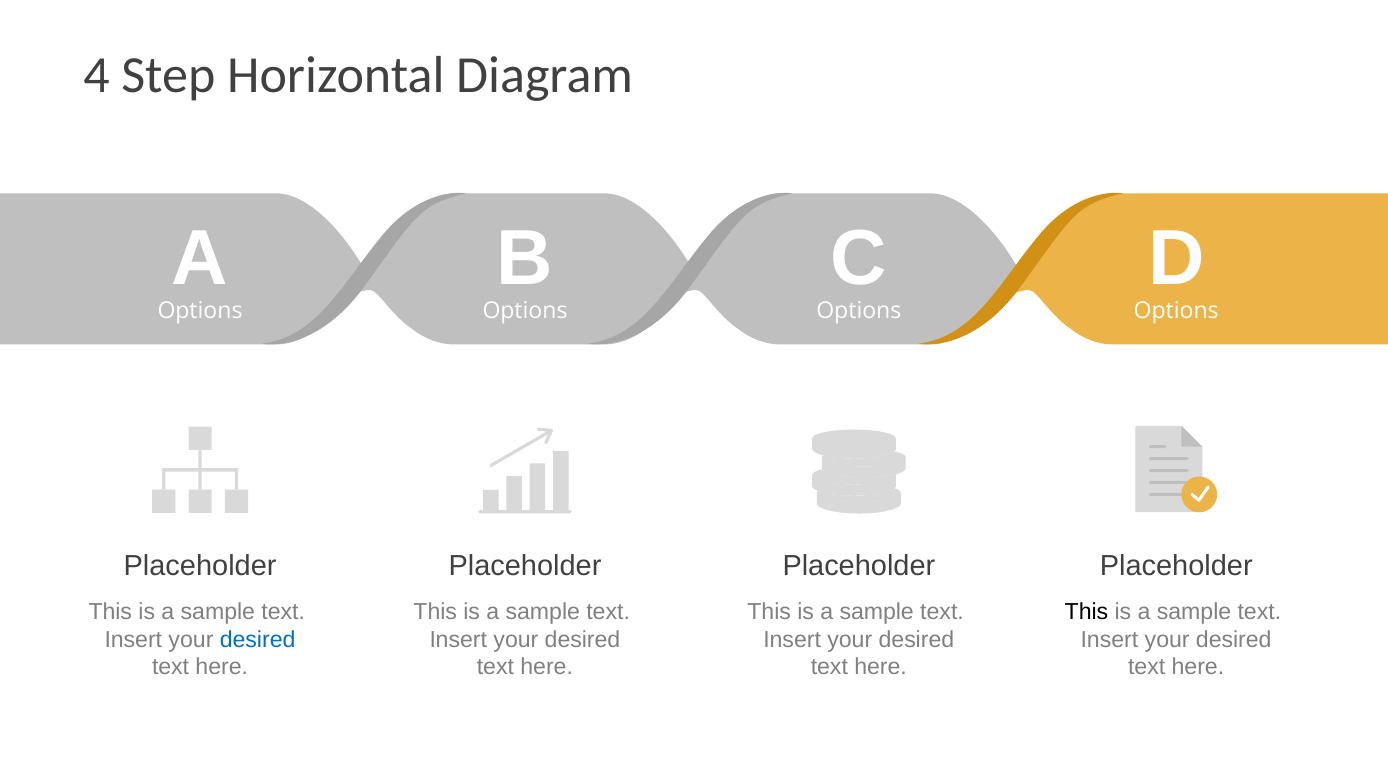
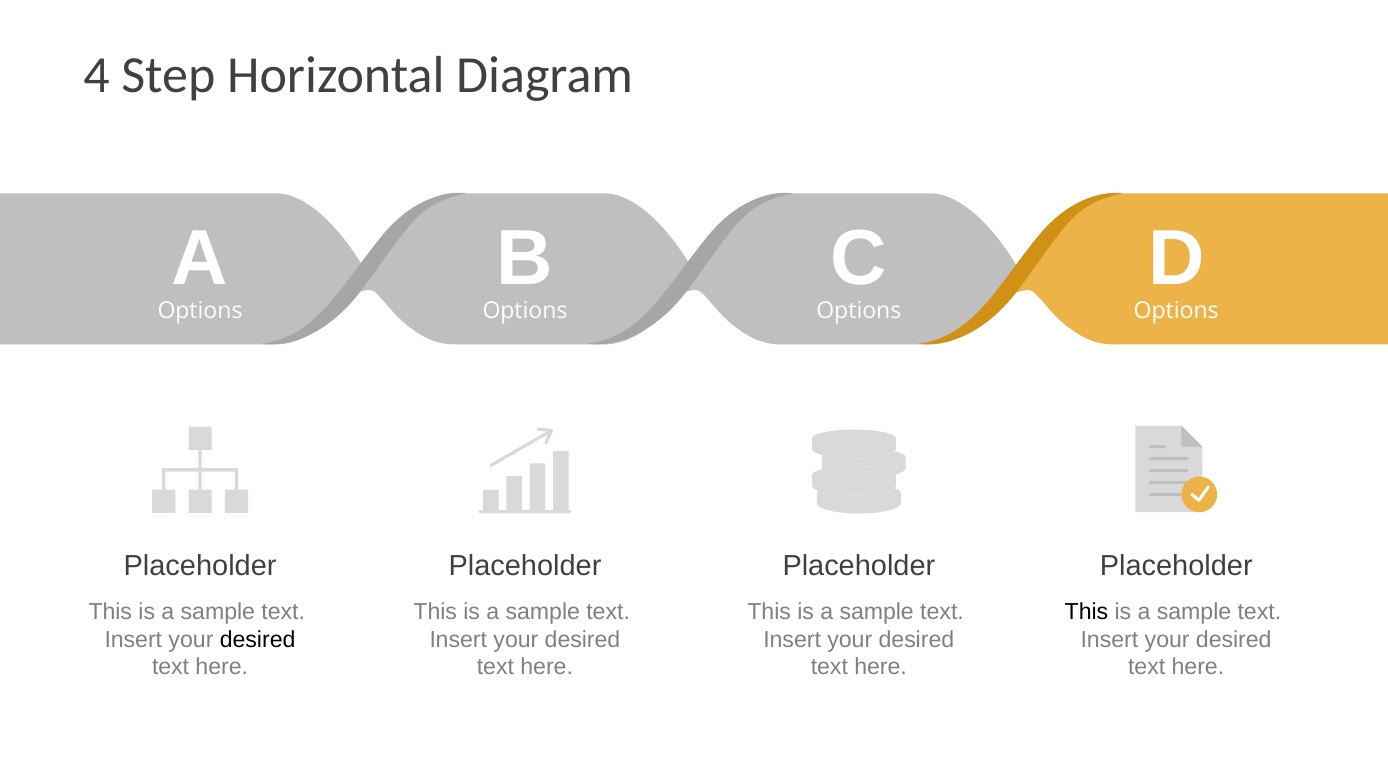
desired colour: blue -> black (258, 639)
